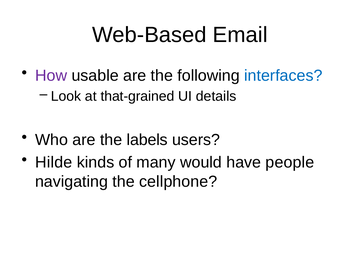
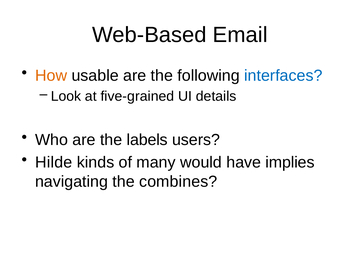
How colour: purple -> orange (51, 76)
that-grained: that-grained -> five-grained (137, 96)
people: people -> implies (290, 162)
cellphone: cellphone -> combines (178, 182)
